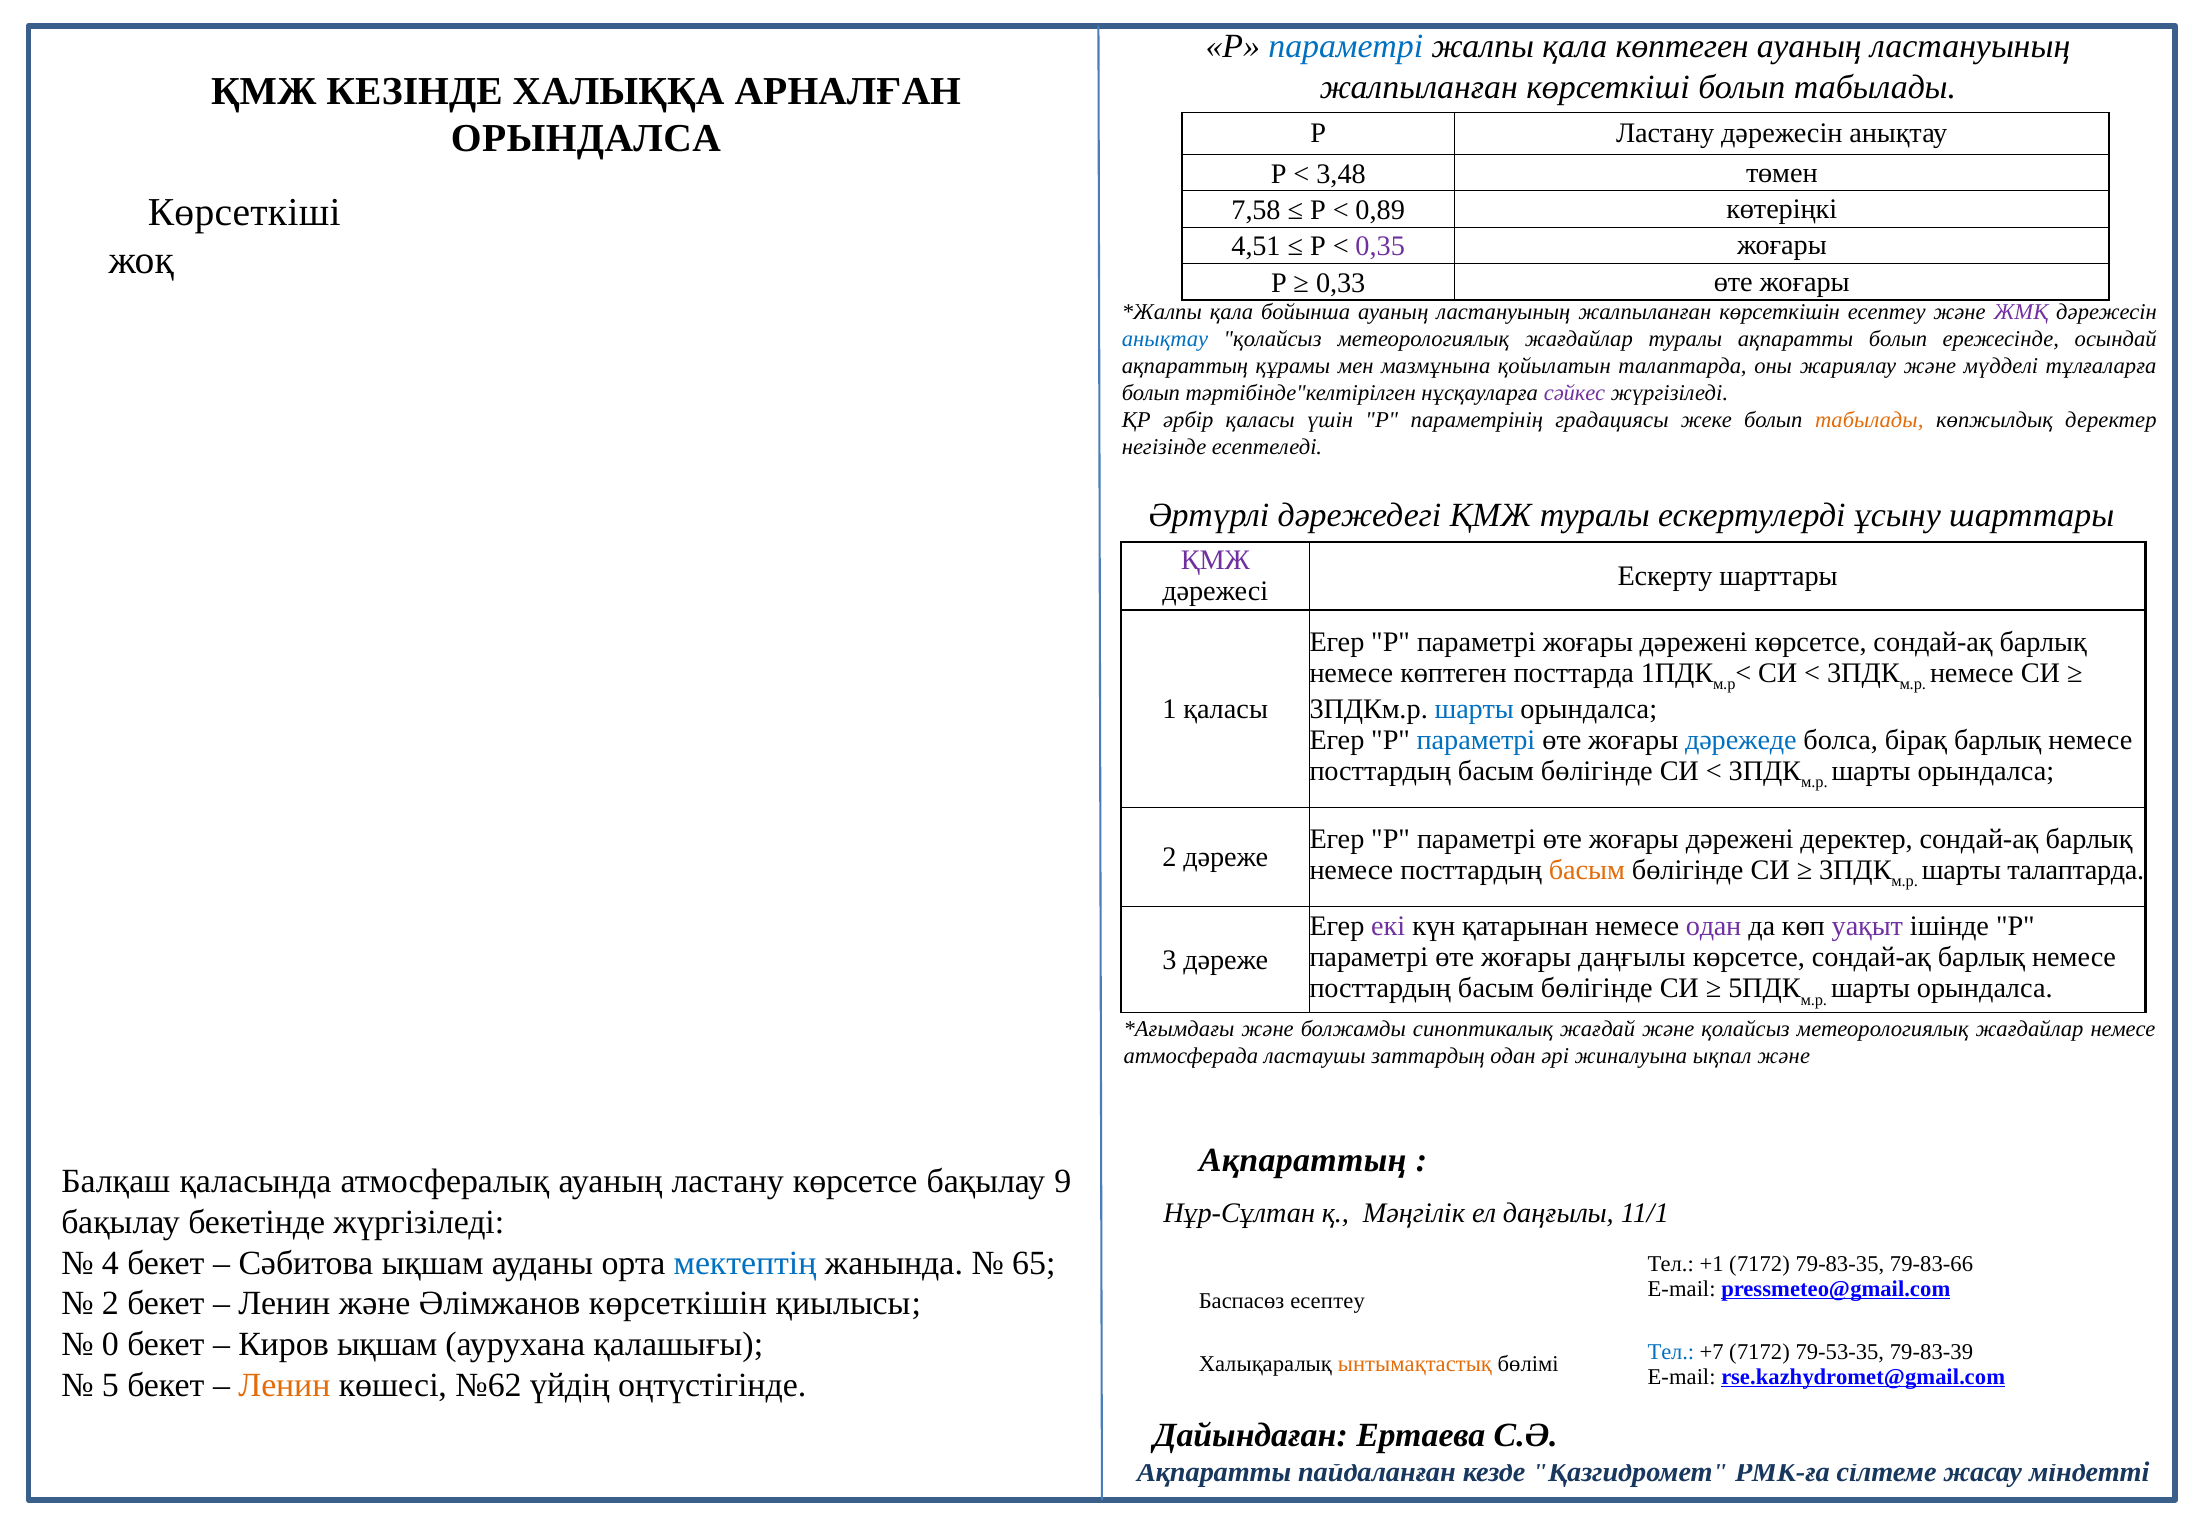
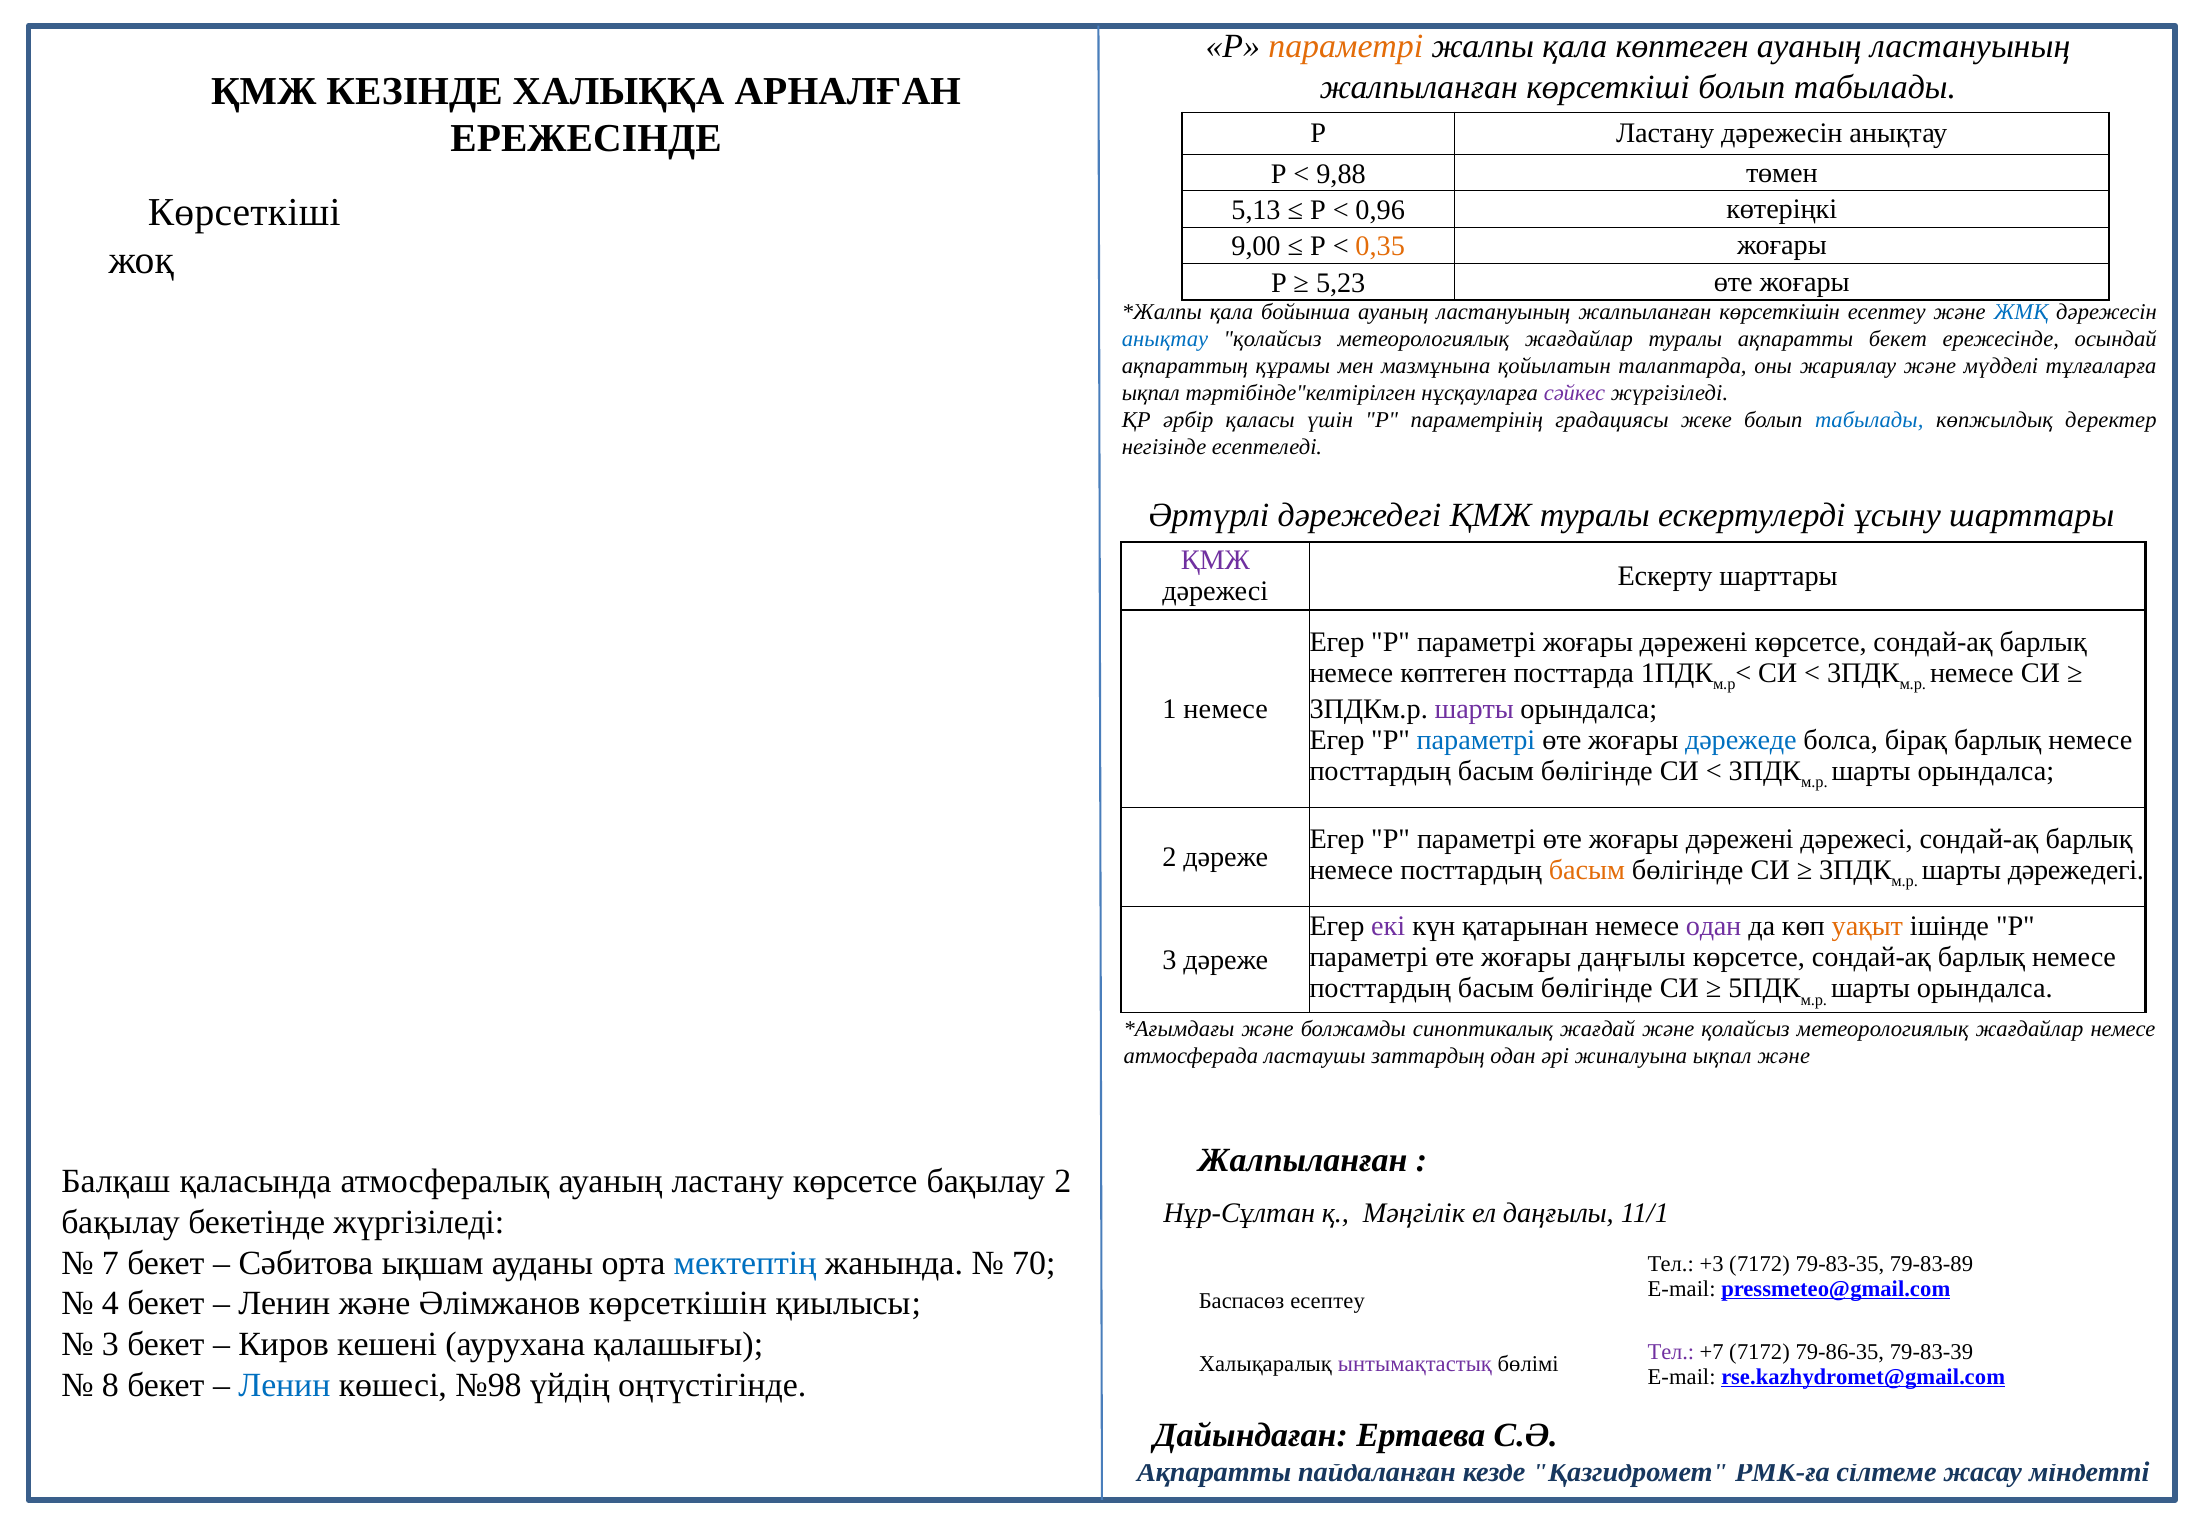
параметрі colour: blue -> orange (1346, 46)
ОРЫНДАЛСА: ОРЫНДАЛСА -> ЕРЕЖЕСІНДЕ (586, 139)
3,48: 3,48 -> 9,88 (1341, 174)
7,58: 7,58 -> 5,13 (1256, 210)
0,89: 0,89 -> 0,96 (1380, 210)
4,51: 4,51 -> 9,00 (1256, 247)
0,35 colour: purple -> orange (1380, 247)
0,33: 0,33 -> 5,23 (1341, 283)
ЖМҚ colour: purple -> blue (2021, 312)
ақпаратты болып: болып -> бекет (1898, 339)
болып: болып -> ықпал (1151, 393)
табылады colour: orange -> blue (1869, 420)
1 қаласы: қаласы -> немесе (1226, 709)
шарты colour: blue -> purple (1474, 709)
дәрежені деректер: деректер -> дәрежесі (1856, 839)
шарты талаптарда: талаптарда -> дәрежедегі (2076, 870)
уақыт colour: purple -> orange (1867, 926)
Ақпараттың: Ақпараттың -> Жалпыланған (1303, 1160)
бақылау 9: 9 -> 2 (1063, 1181)
4: 4 -> 7 (110, 1263)
65: 65 -> 70 (1034, 1263)
+1: +1 -> +3 (1712, 1264)
79-83-66: 79-83-66 -> 79-83-89 (1932, 1264)
2: 2 -> 4 (110, 1303)
0: 0 -> 3 (110, 1344)
Киров ықшам: ықшам -> кешені (387, 1344)
Тел colour: blue -> purple (1671, 1352)
79-53-35: 79-53-35 -> 79-86-35 (1840, 1352)
ынтымақтастық colour: orange -> purple (1415, 1364)
5: 5 -> 8 (110, 1385)
Ленин colour: orange -> blue (284, 1385)
№62: №62 -> №98 (489, 1385)
